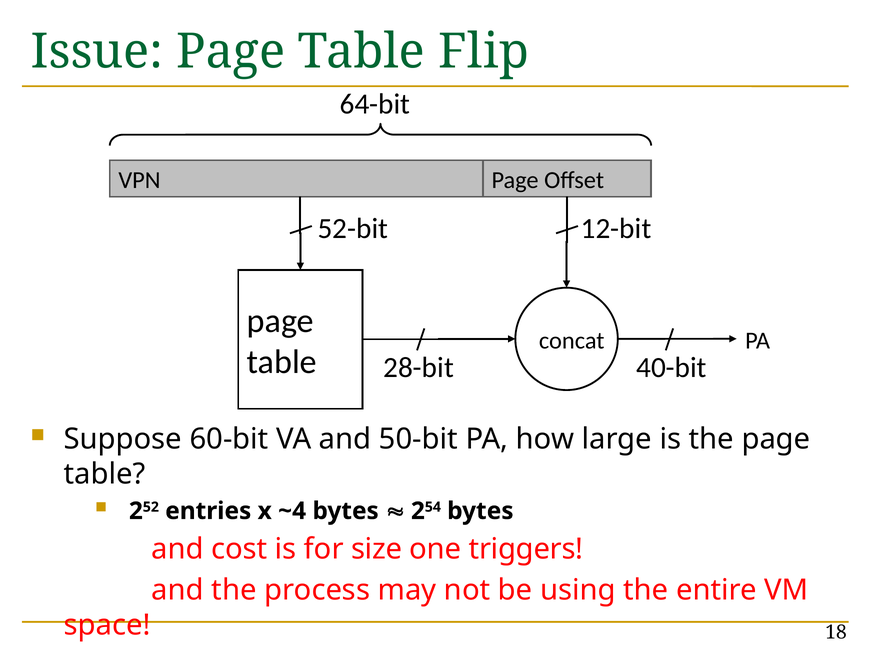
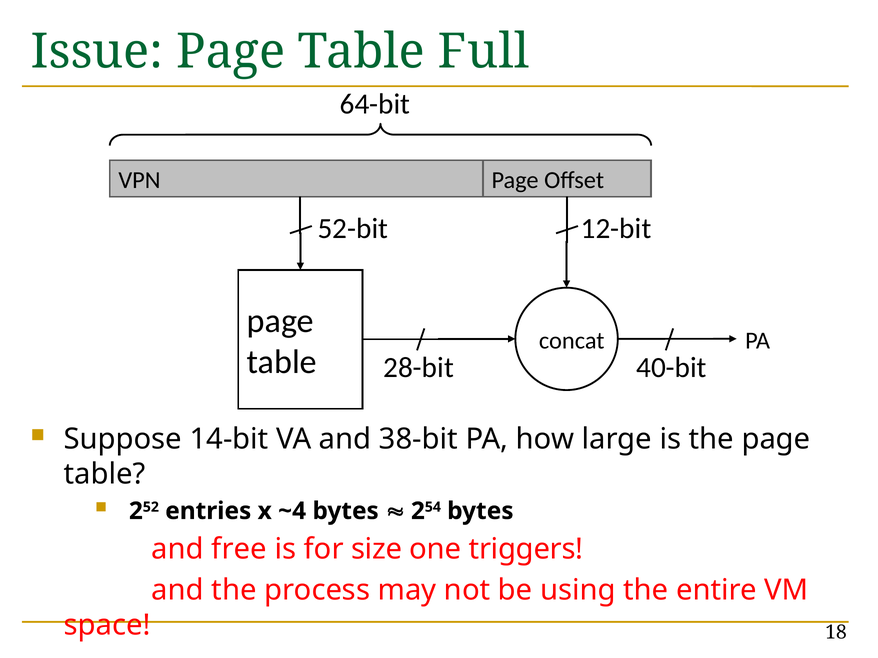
Flip: Flip -> Full (484, 52)
60-bit: 60-bit -> 14-bit (229, 440)
50-bit: 50-bit -> 38-bit (418, 440)
cost: cost -> free (239, 550)
